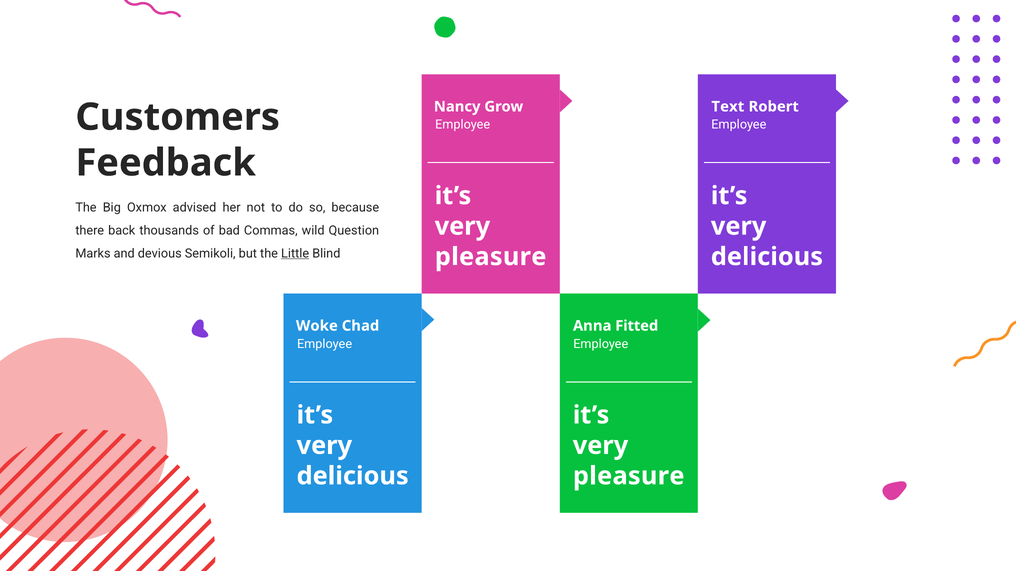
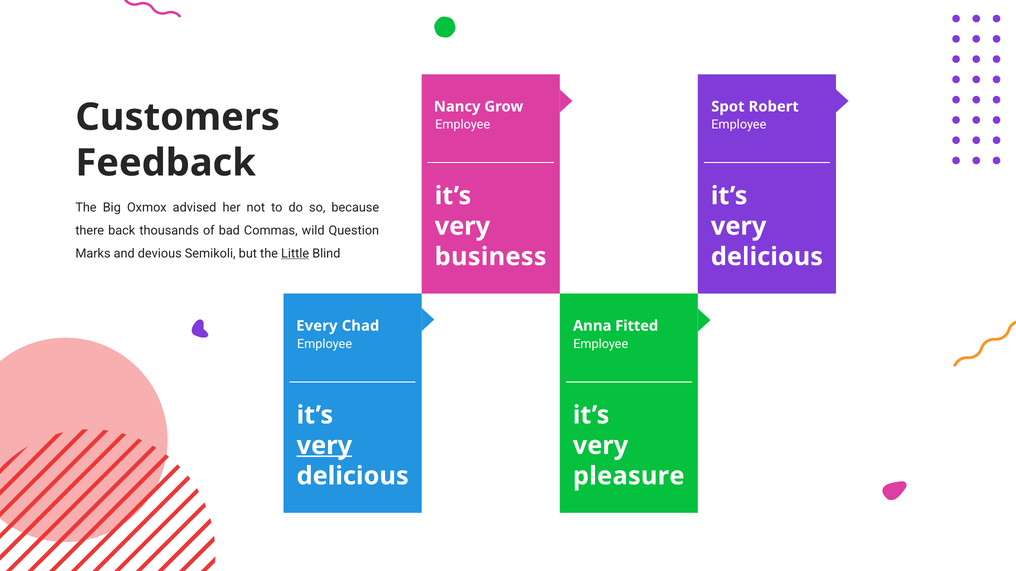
Text: Text -> Spot (728, 107)
pleasure: pleasure -> business (491, 257)
Woke: Woke -> Every (317, 326)
very underline: none -> present (324, 446)
